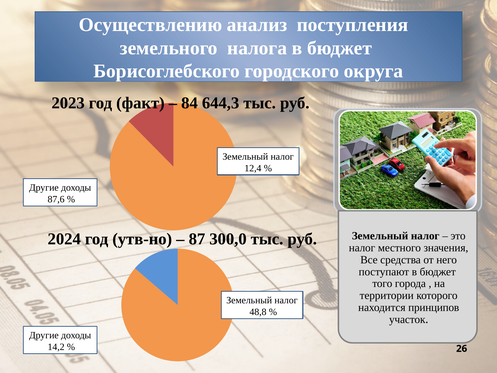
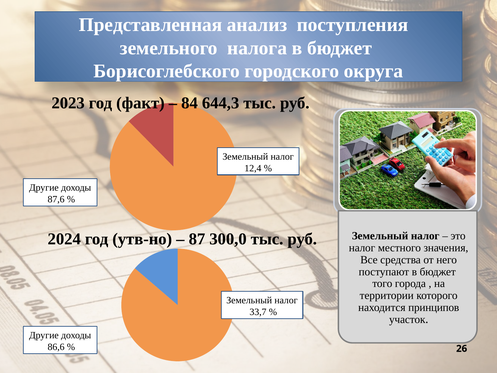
Осуществлению: Осуществлению -> Представленная (151, 25)
48,8: 48,8 -> 33,7 (258, 312)
14,2: 14,2 -> 86,6 (56, 347)
